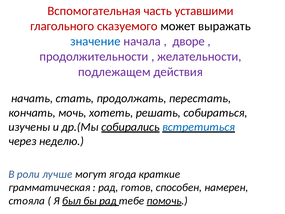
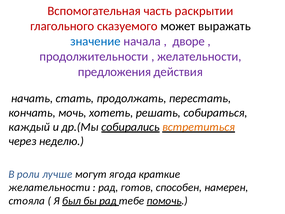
уставшими: уставшими -> раскрытии (204, 11)
подлежащем: подлежащем -> предложения (114, 72)
изучены: изучены -> каждый (29, 127)
встретиться colour: blue -> orange (199, 127)
грамматическая: грамматическая -> желательности (49, 187)
